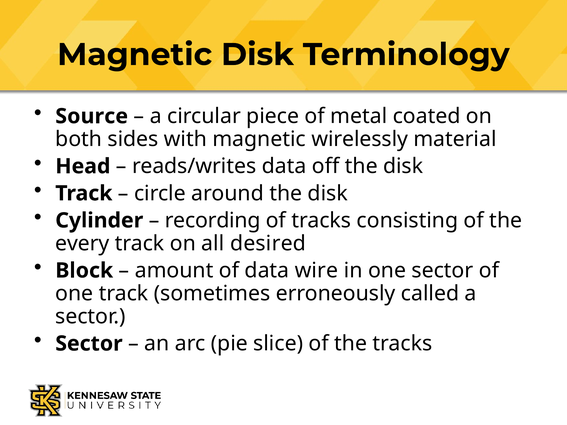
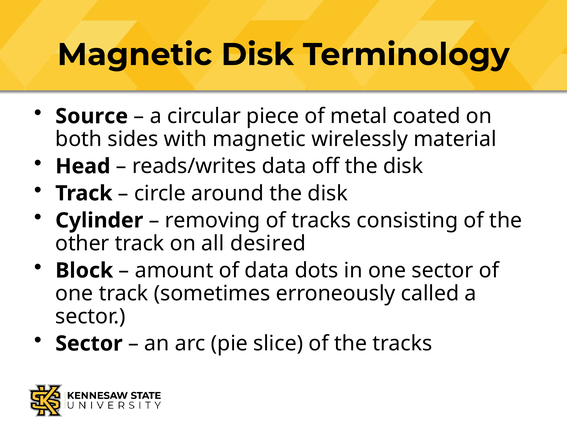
recording: recording -> removing (213, 221)
every: every -> other (82, 244)
wire: wire -> dots (317, 271)
